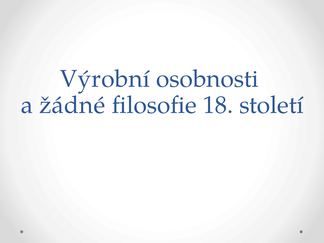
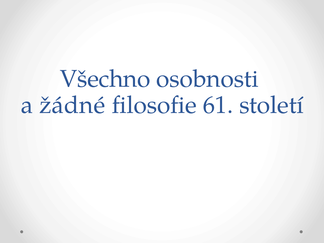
Výrobní: Výrobní -> Všechno (105, 79)
18: 18 -> 61 (218, 105)
